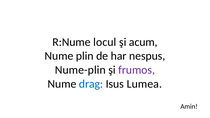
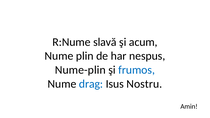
locul: locul -> slavă (105, 42)
frumos colour: purple -> blue (137, 70)
Lumea: Lumea -> Nostru (144, 84)
